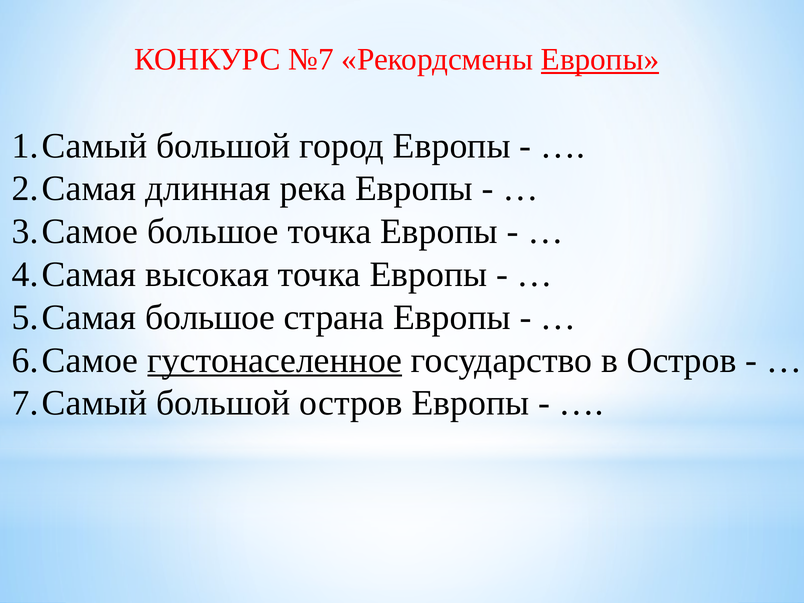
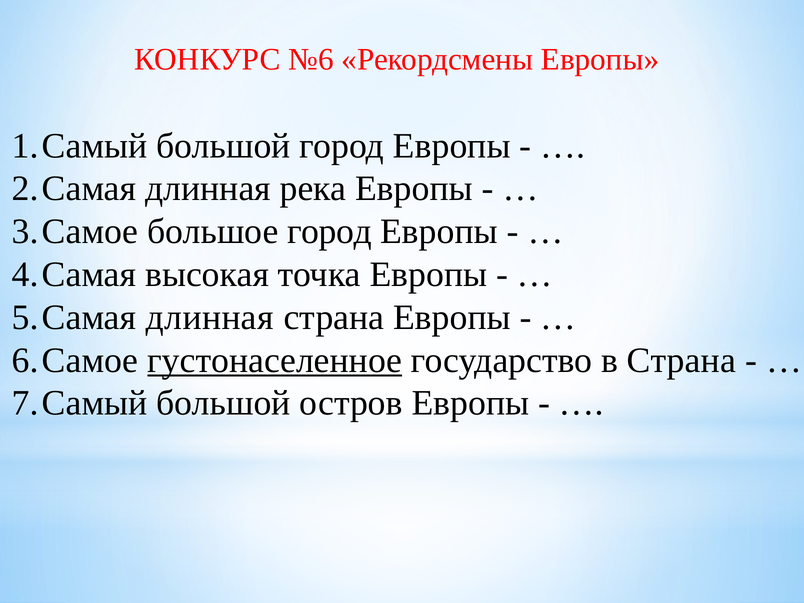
№7: №7 -> №6 (311, 60)
Европы underline: present -> none (600, 60)
большое точка: точка -> город (330, 232)
большое: большое -> длинная (210, 317)
в Остров: Остров -> Страна (682, 360)
